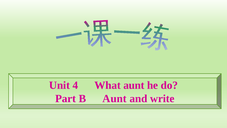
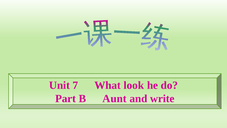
4: 4 -> 7 (75, 85)
What aunt: aunt -> look (134, 85)
